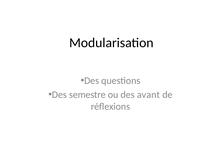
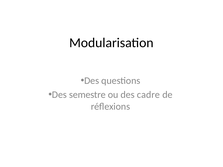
avant: avant -> cadre (148, 95)
